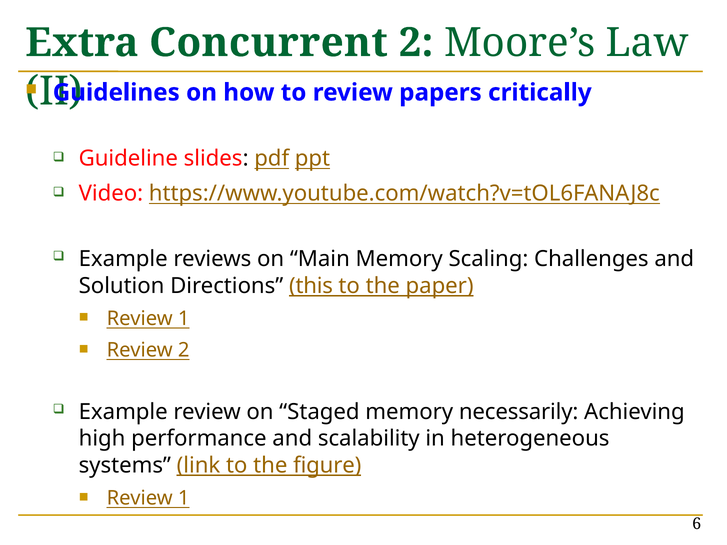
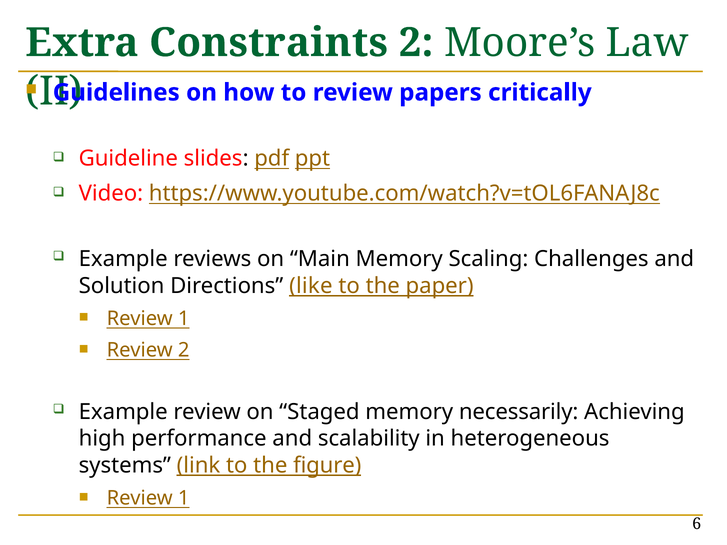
Concurrent: Concurrent -> Constraints (268, 43)
this: this -> like (311, 286)
